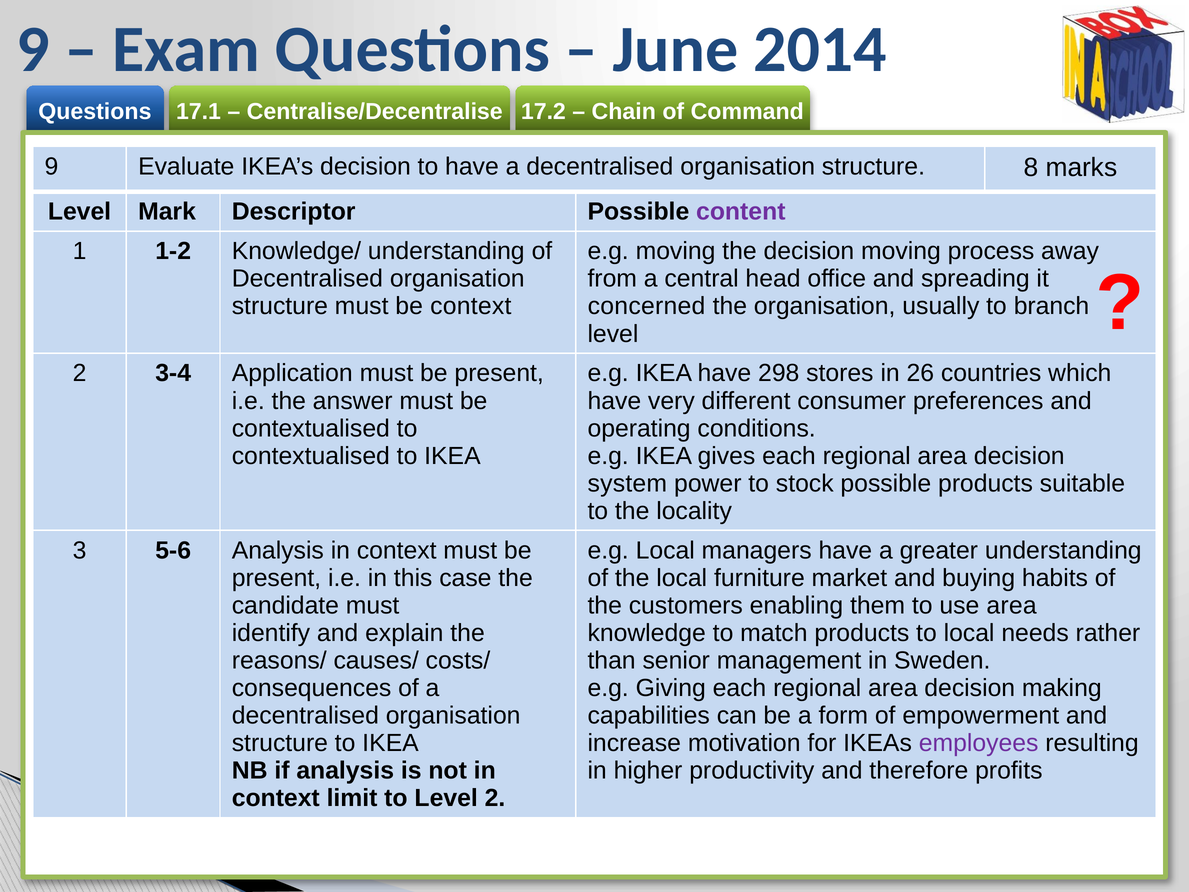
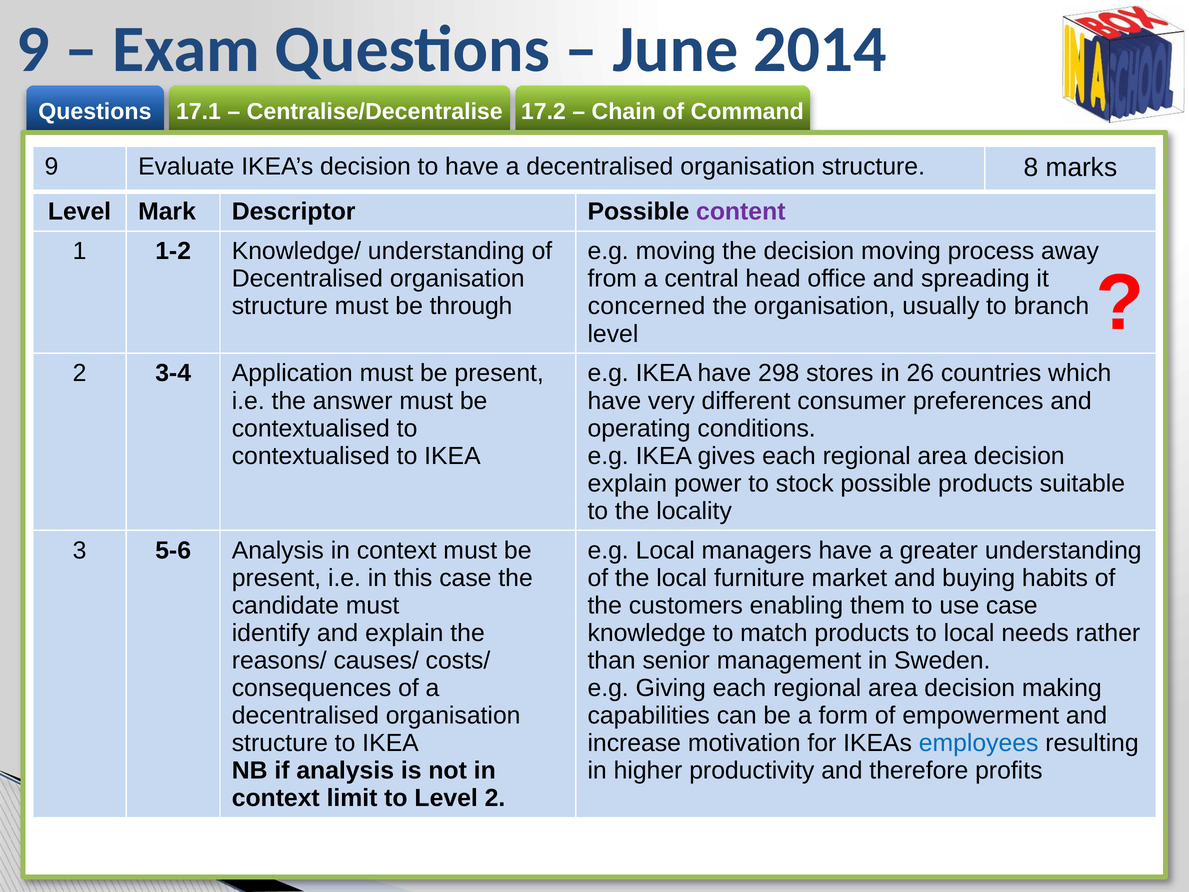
be context: context -> through (471, 306)
system: system -> explain (627, 483)
use area: area -> case (1012, 605)
employees colour: purple -> blue (979, 743)
